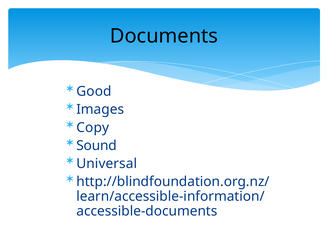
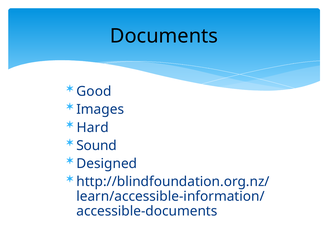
Copy: Copy -> Hard (93, 128)
Universal: Universal -> Designed (107, 164)
